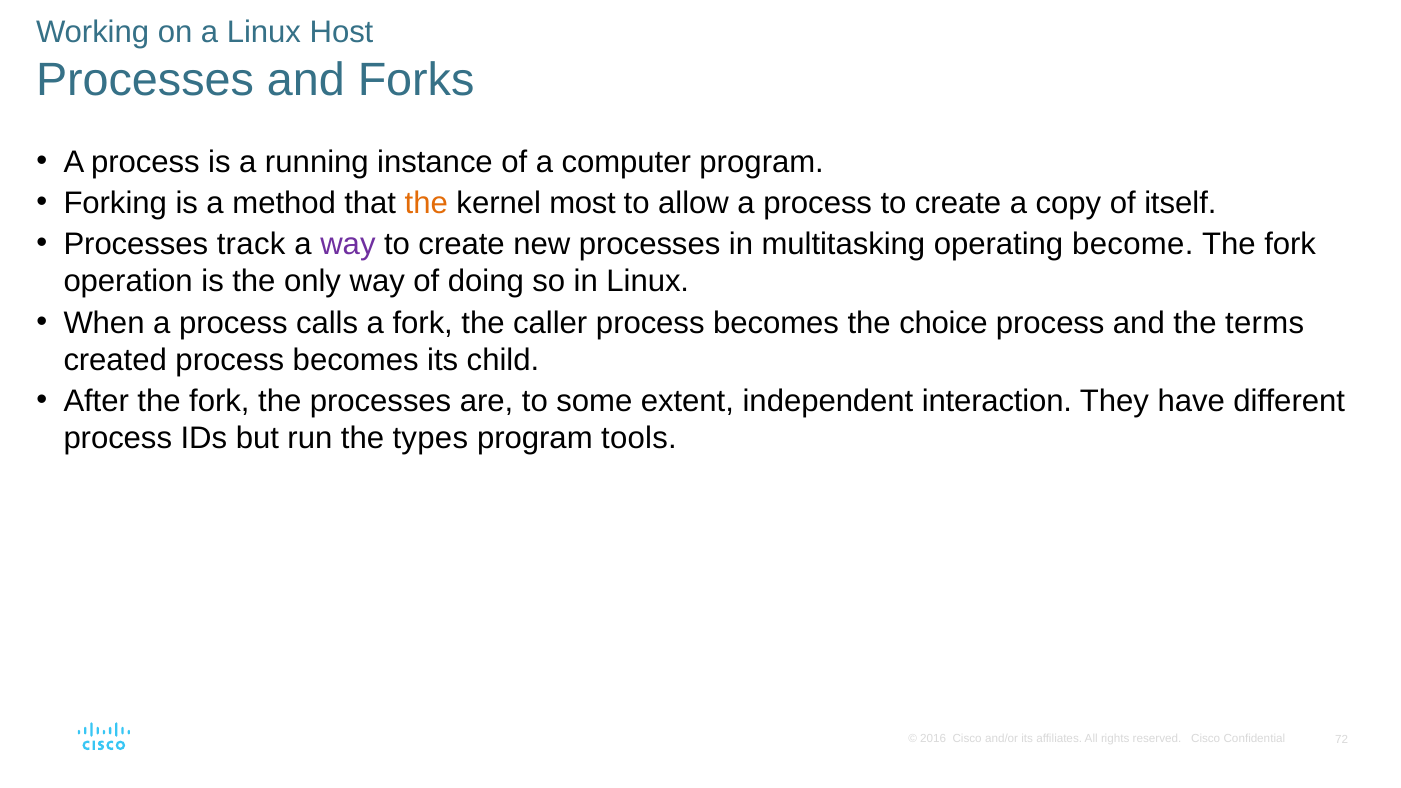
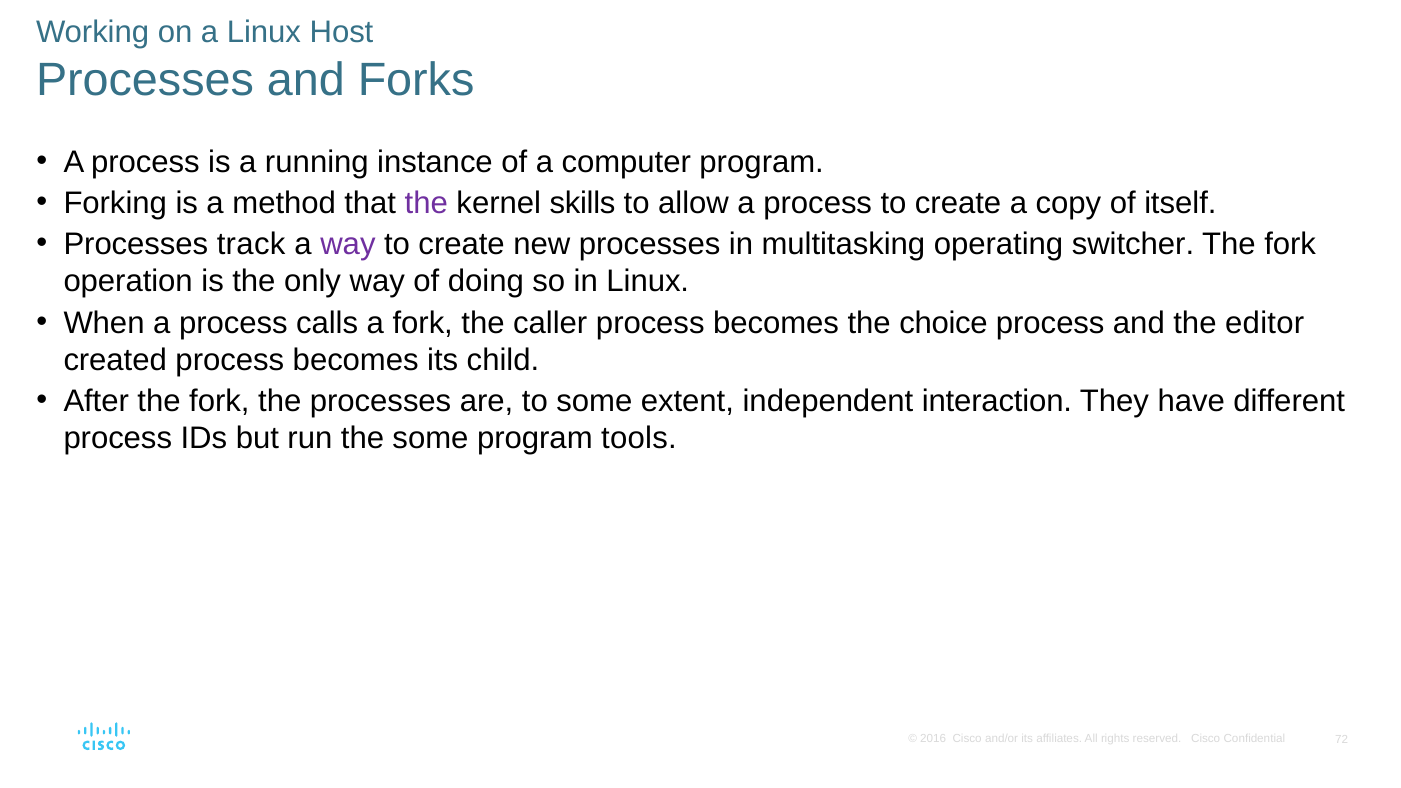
the colour: orange -> purple (426, 203)
most: most -> skills (582, 203)
become: become -> switcher (1133, 244)
terms: terms -> editor (1265, 323)
the types: types -> some (430, 439)
